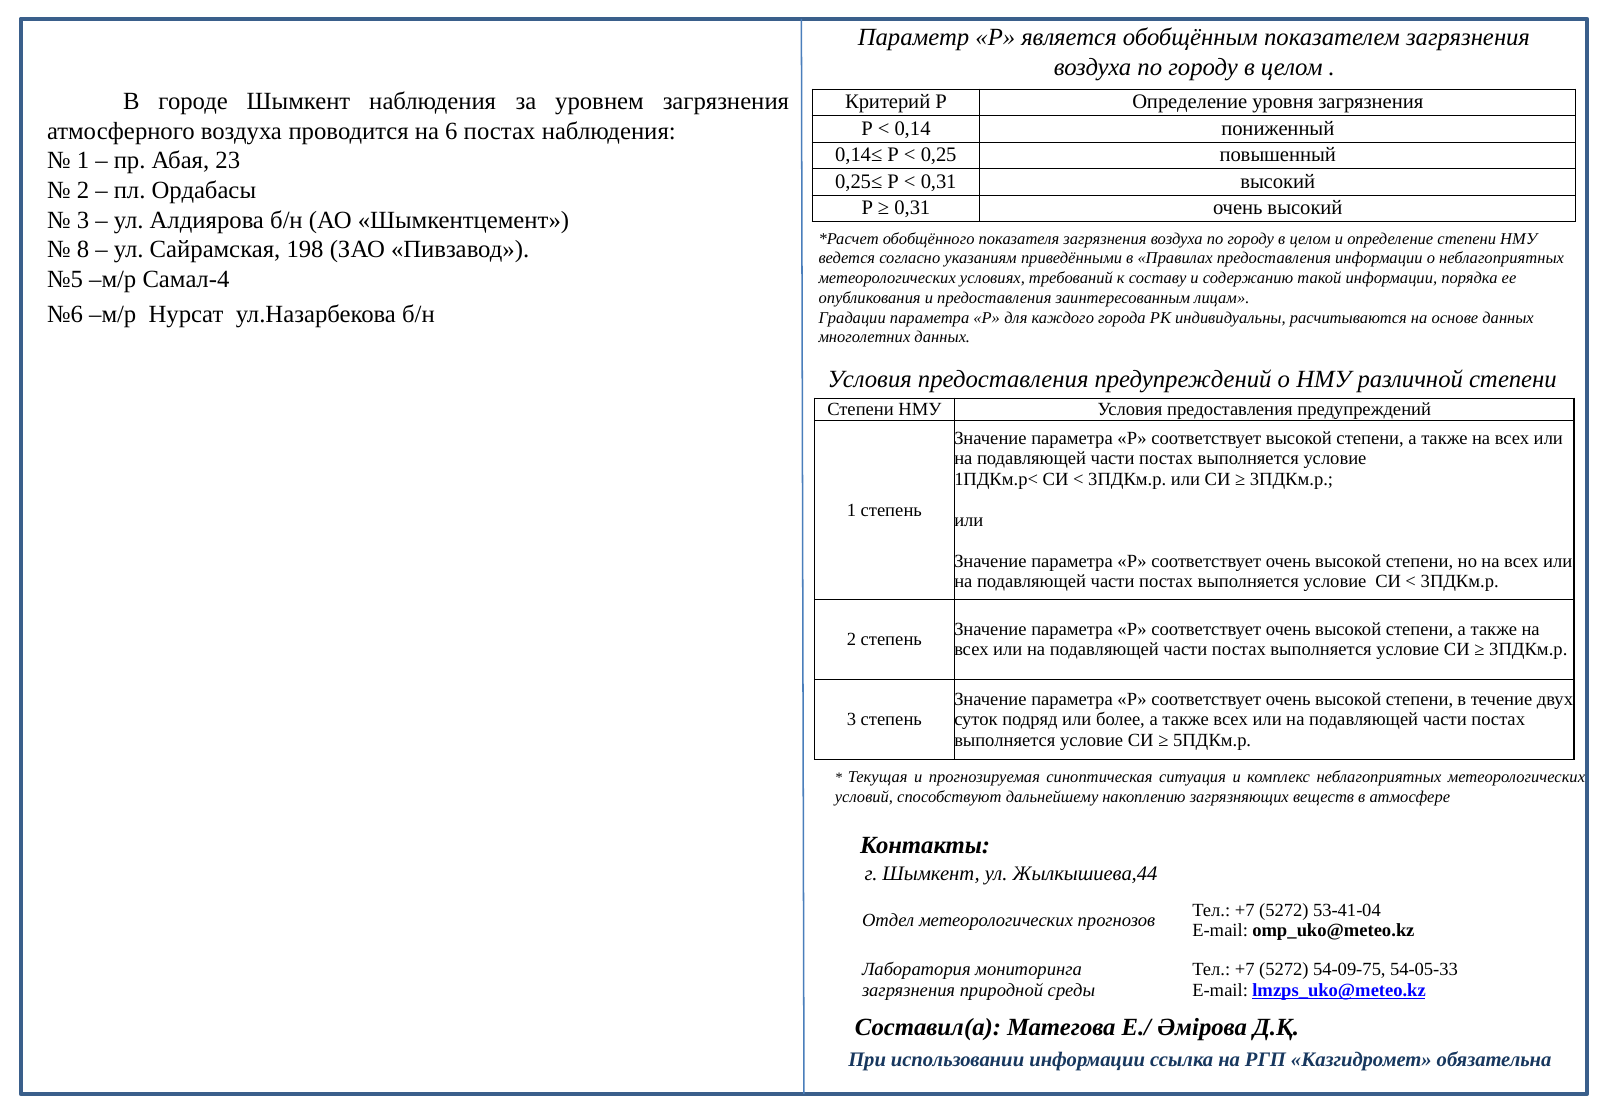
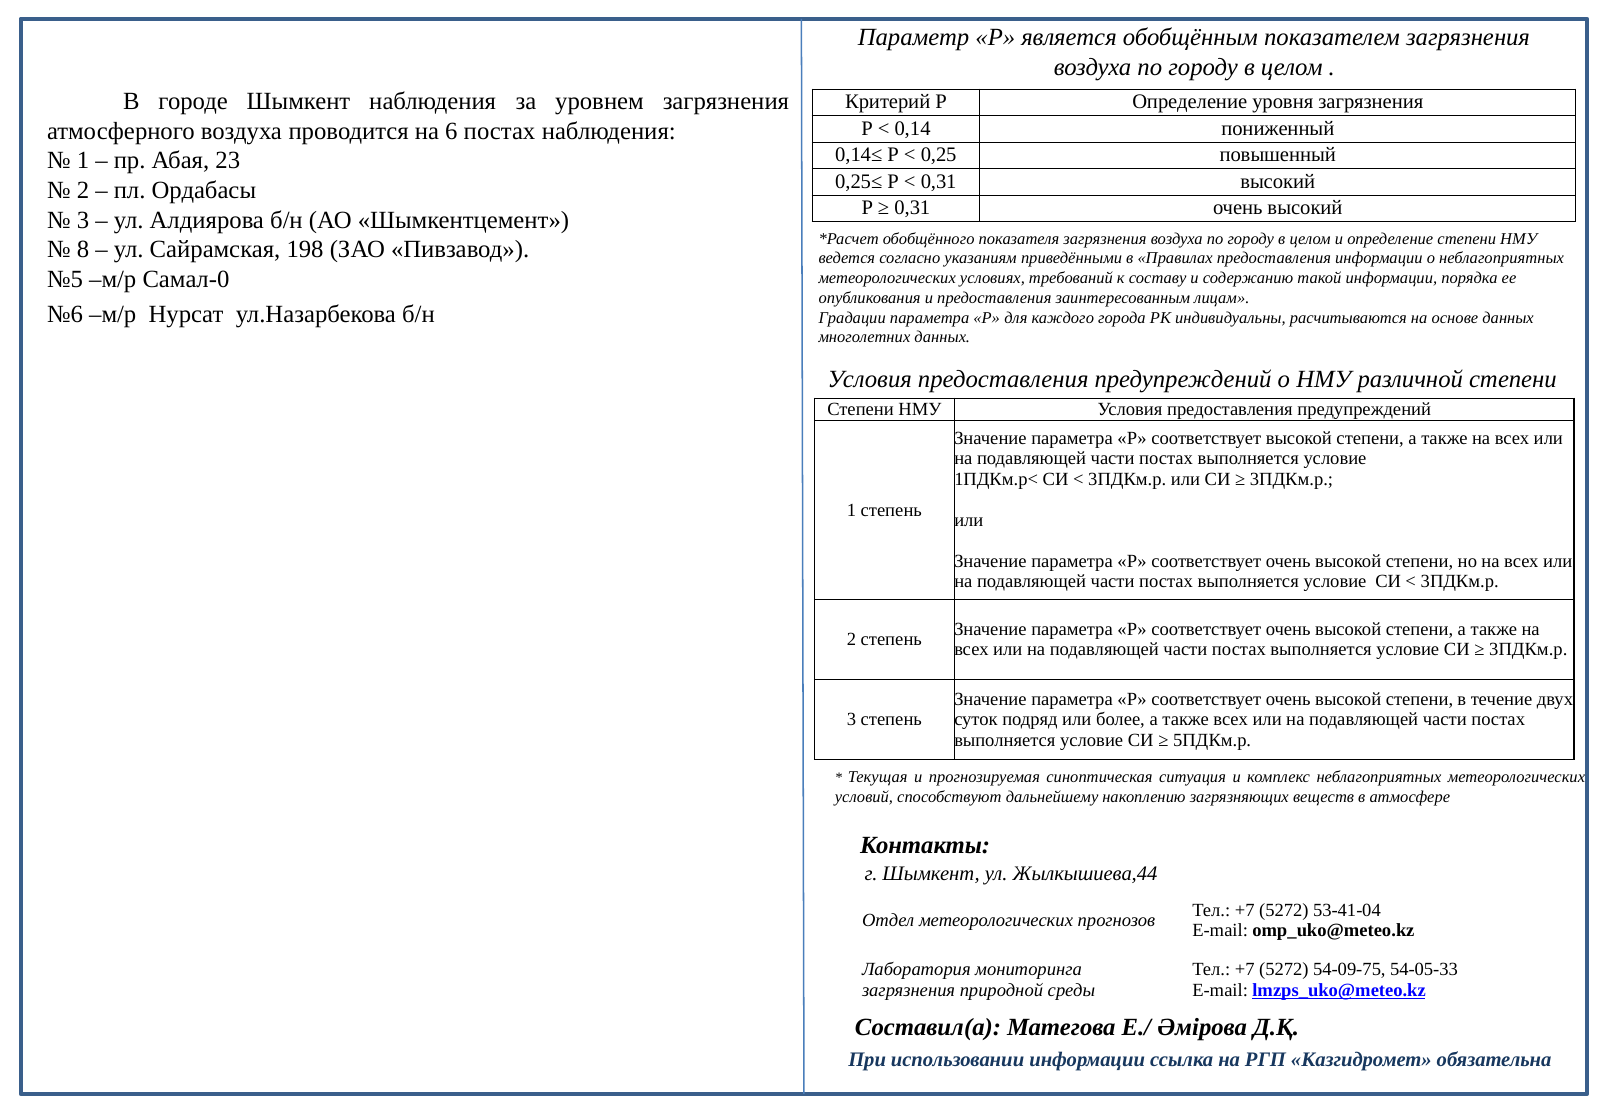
Самал-4: Самал-4 -> Самал-0 (186, 279)
